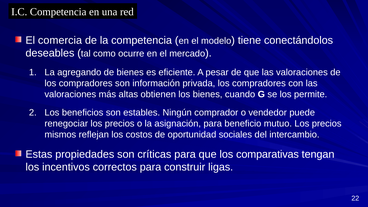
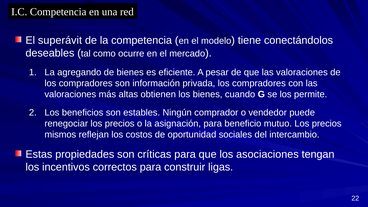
comercia: comercia -> superávit (60, 40)
comparativas: comparativas -> asociaciones (267, 154)
